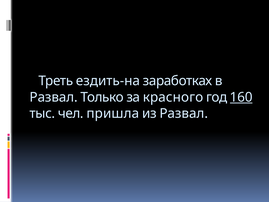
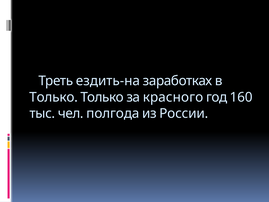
Развал: Развал -> Только (54, 97)
160 underline: present -> none (241, 97)
пришла: пришла -> полгода (113, 113)
из Развал: Развал -> России (184, 113)
